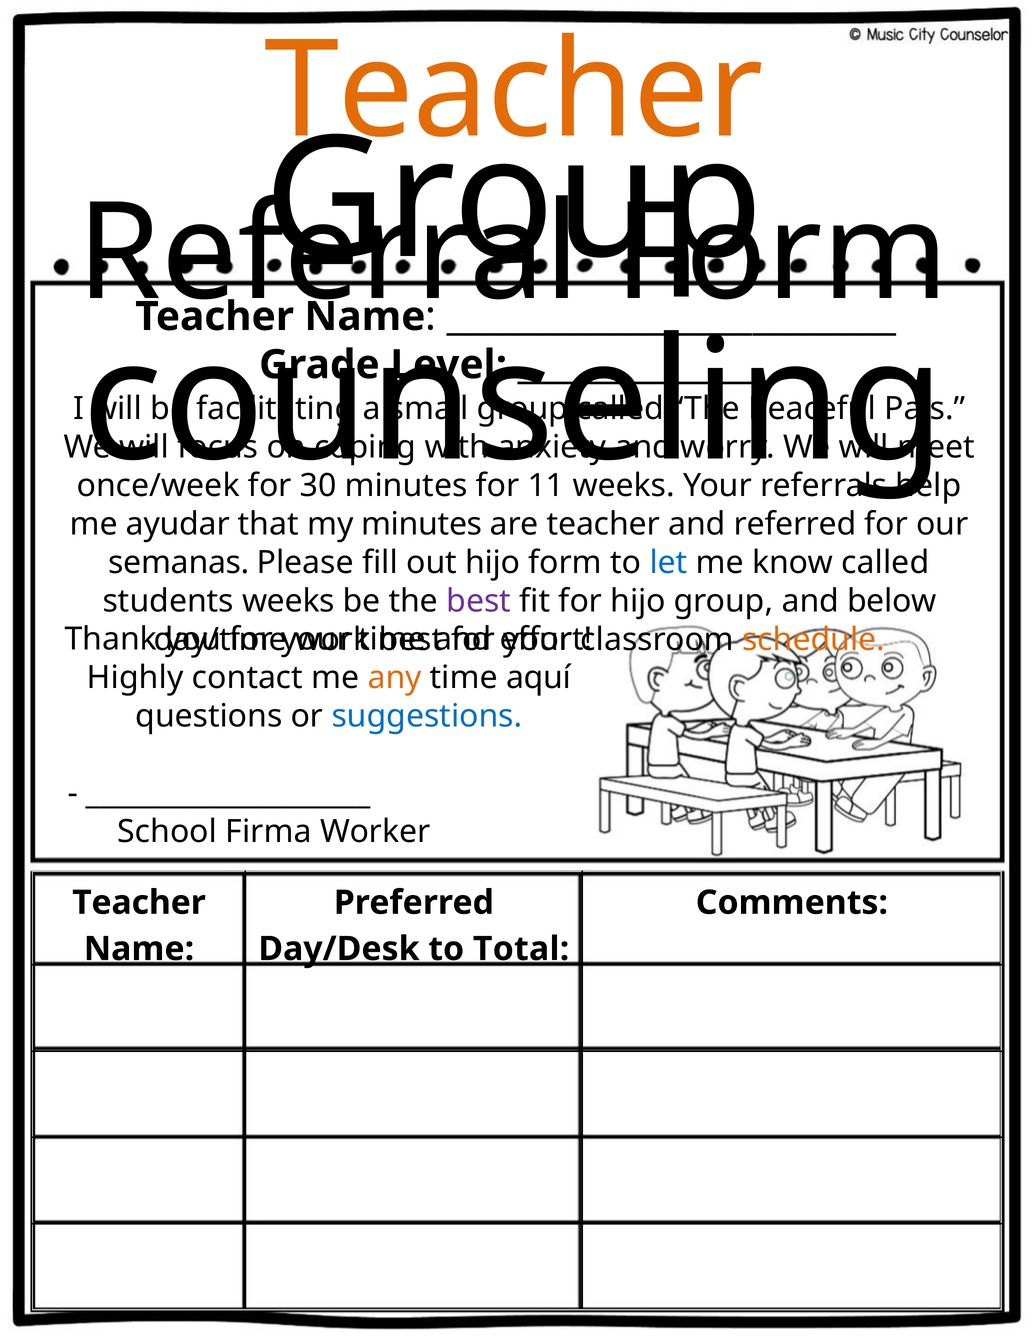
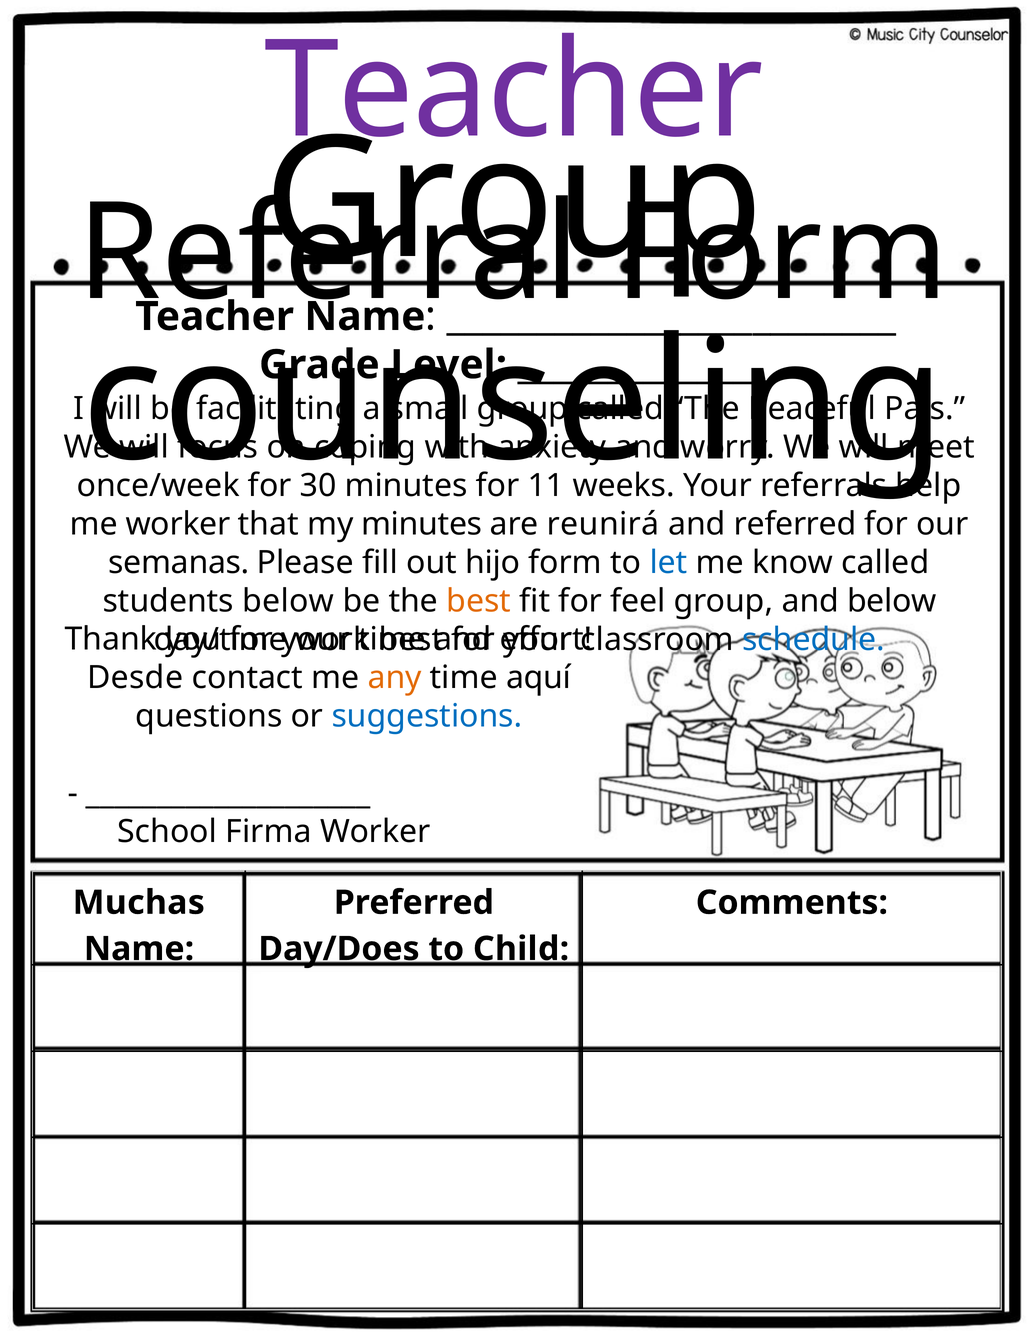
Teacher colour: orange -> purple (514, 91)
me ayudar: ayudar -> worker (178, 524)
are teacher: teacher -> reunirá (603, 524)
students weeks: weeks -> below (288, 601)
best colour: purple -> orange (479, 601)
for hijo: hijo -> feel (638, 601)
schedule colour: orange -> blue (814, 640)
Highly: Highly -> Desde (135, 678)
Teacher: Teacher -> Muchas (139, 903)
Day/Desk: Day/Desk -> Day/Does (339, 949)
Total: Total -> Child (521, 949)
